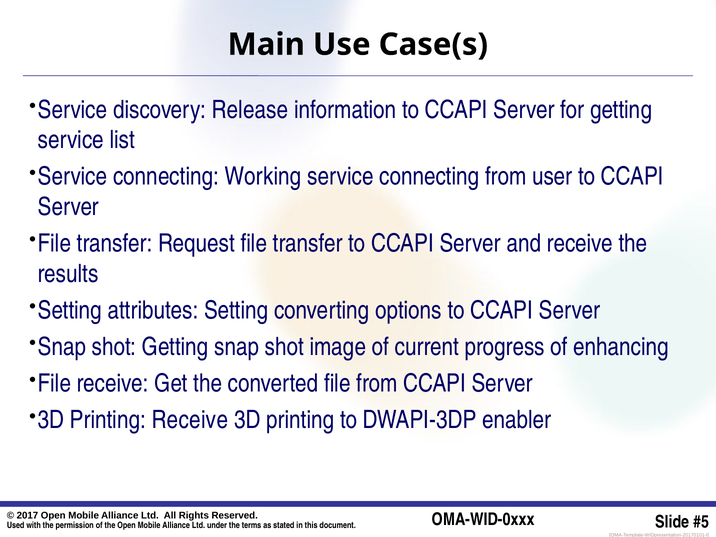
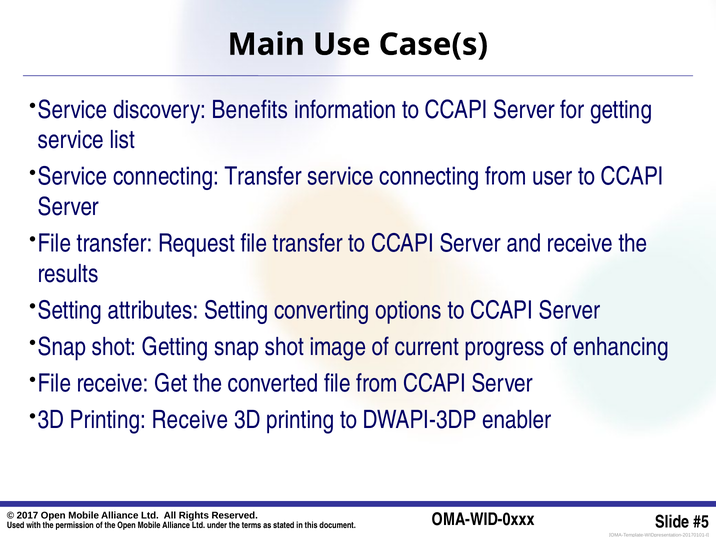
Release: Release -> Benefits (250, 110)
connecting Working: Working -> Transfer (263, 177)
